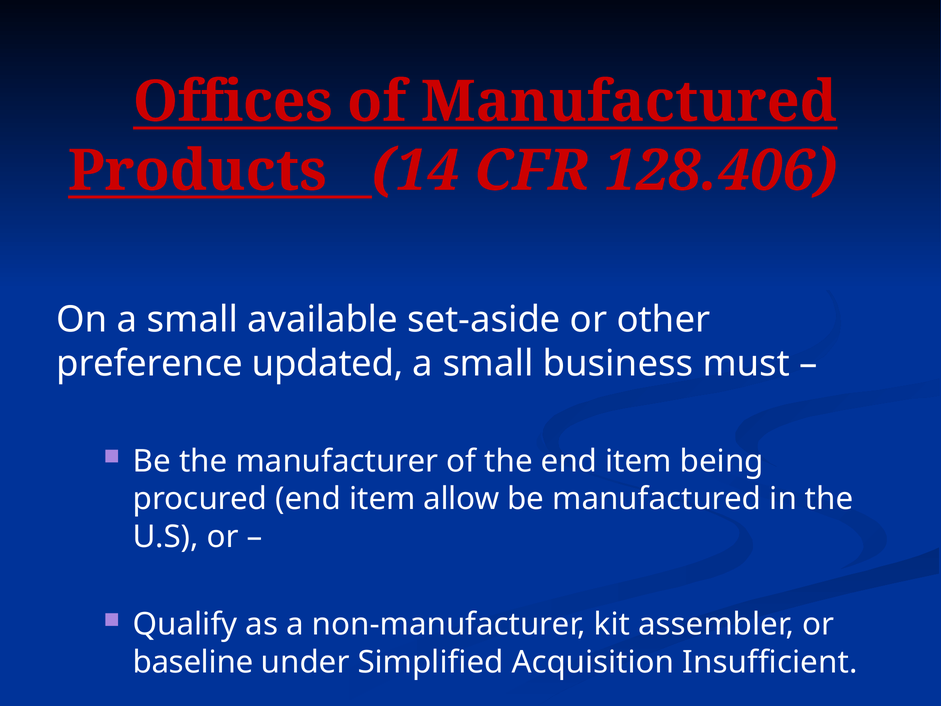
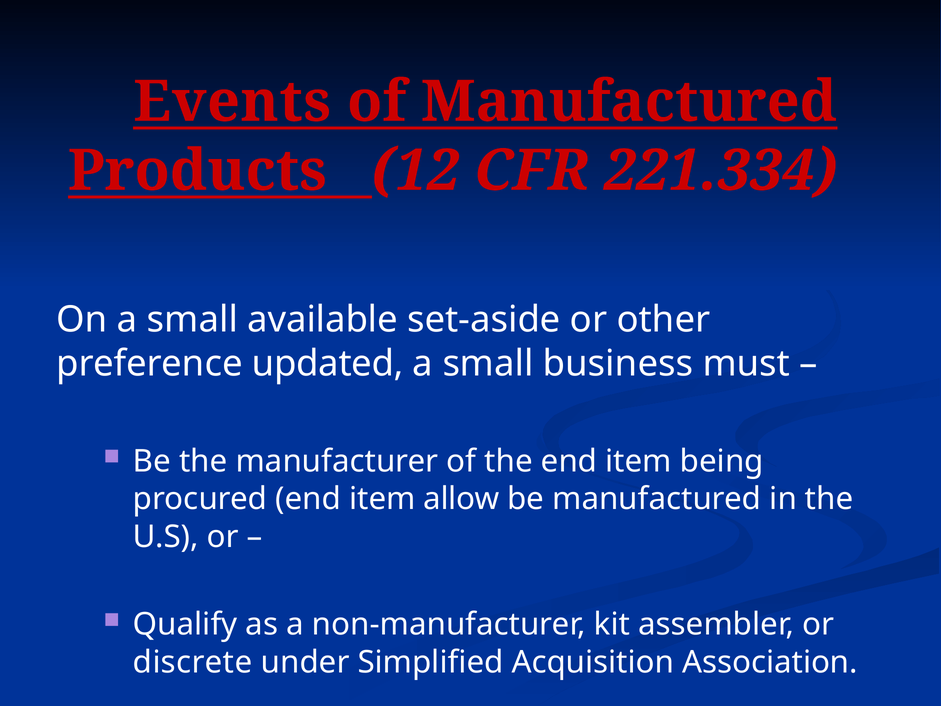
Offices: Offices -> Events (232, 102)
14: 14 -> 12 (415, 171)
128.406: 128.406 -> 221.334 (720, 171)
baseline: baseline -> discrete (193, 662)
Insufficient: Insufficient -> Association (770, 662)
